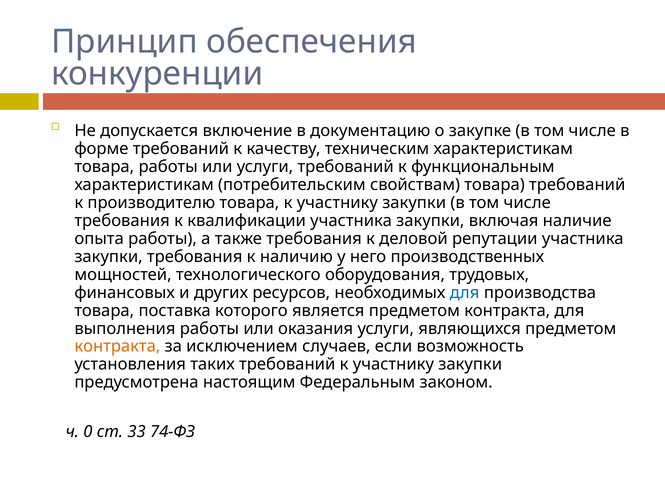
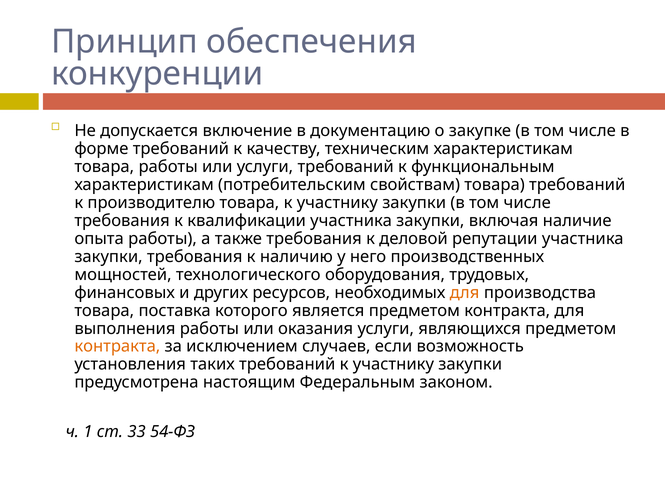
для colour: blue -> orange (465, 292)
0: 0 -> 1 (88, 432)
74-ФЗ: 74-ФЗ -> 54-ФЗ (173, 432)
